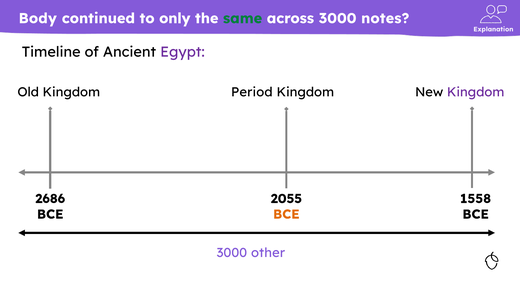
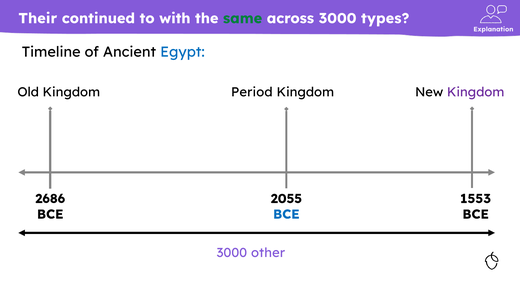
Body: Body -> Their (38, 18)
only: only -> with (175, 18)
notes: notes -> types (385, 18)
Egypt colour: purple -> blue (182, 52)
1558: 1558 -> 1553 (476, 199)
BCE colour: orange -> blue (286, 215)
